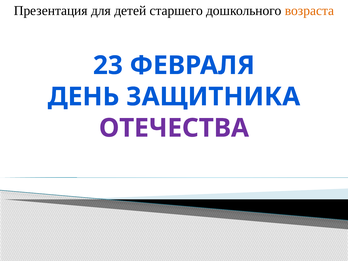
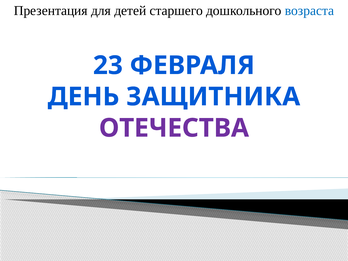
возраста colour: orange -> blue (309, 11)
